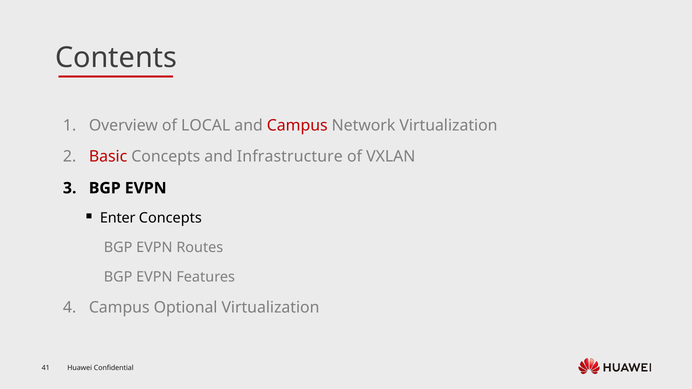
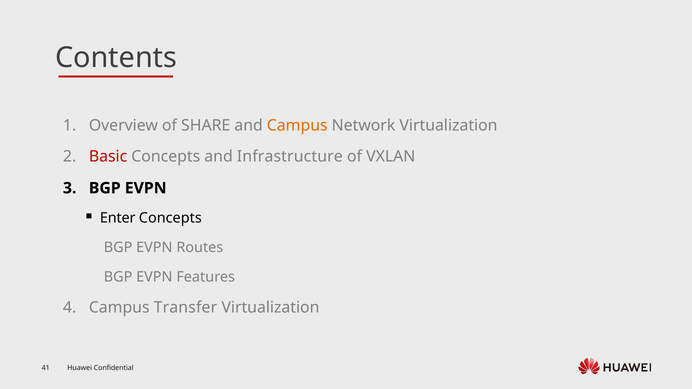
LOCAL: LOCAL -> SHARE (206, 125)
Campus colour: red -> orange (297, 125)
Optional: Optional -> Transfer (185, 308)
